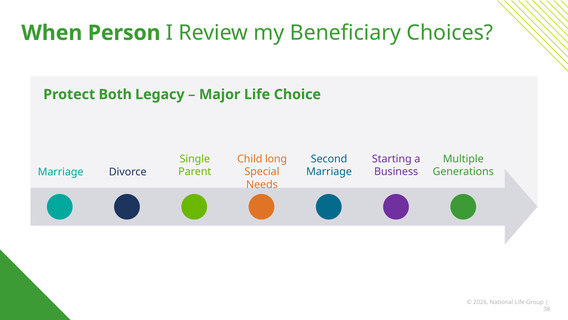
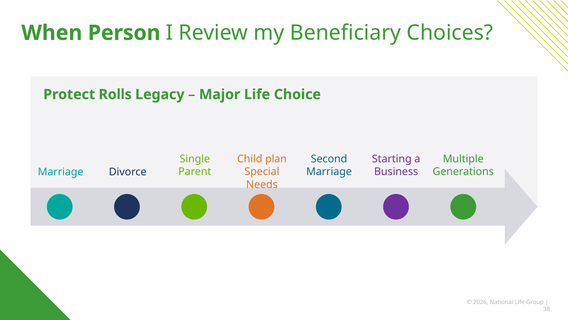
Both: Both -> Rolls (115, 94)
long: long -> plan (276, 159)
